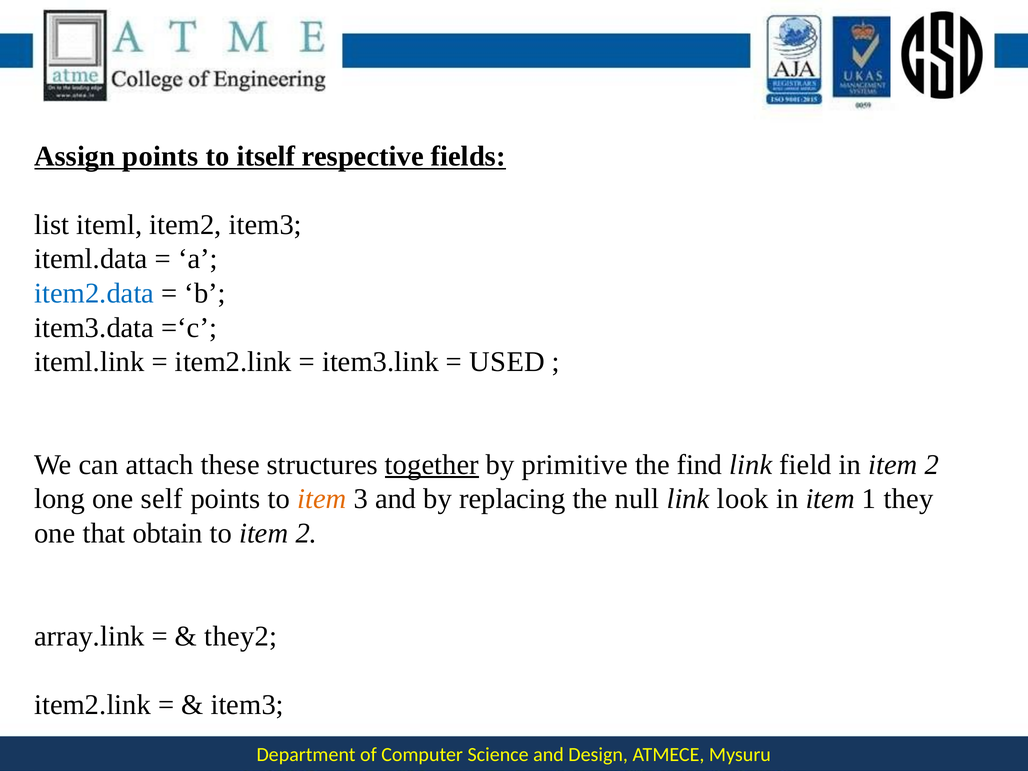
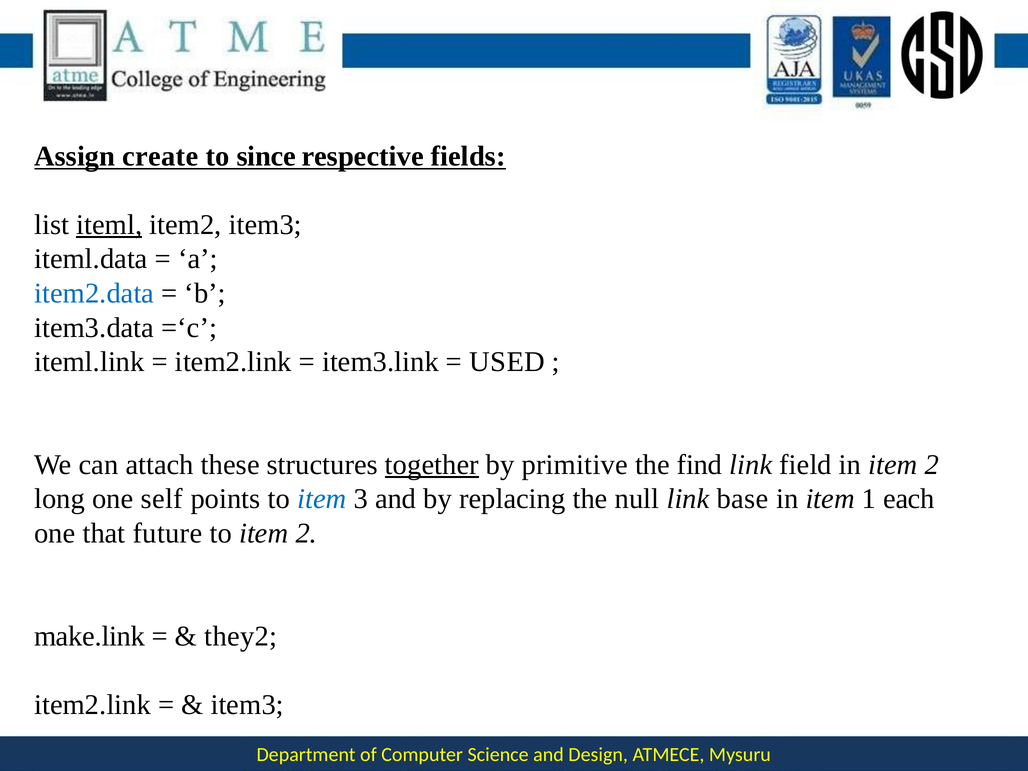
Assign points: points -> create (160, 156)
itself: itself -> since (266, 156)
iteml underline: none -> present (109, 225)
item colour: orange -> blue (322, 499)
look: look -> base (743, 499)
they: they -> each (909, 499)
obtain: obtain -> future (167, 533)
array.link: array.link -> make.link (90, 636)
